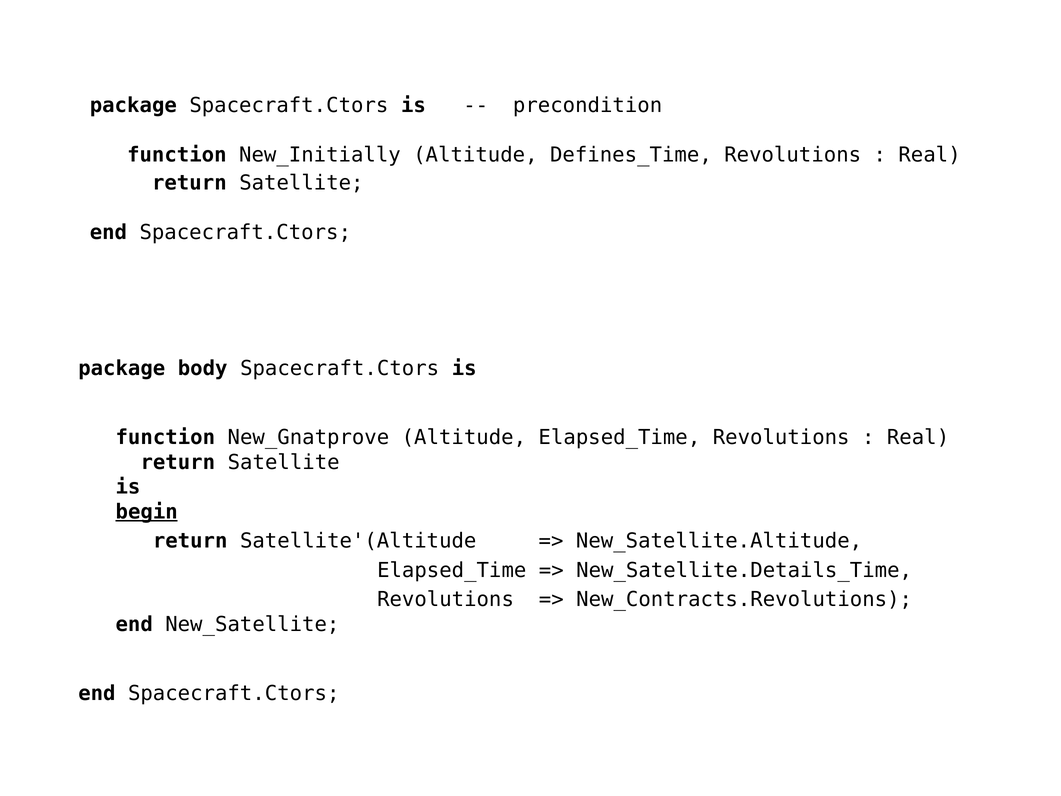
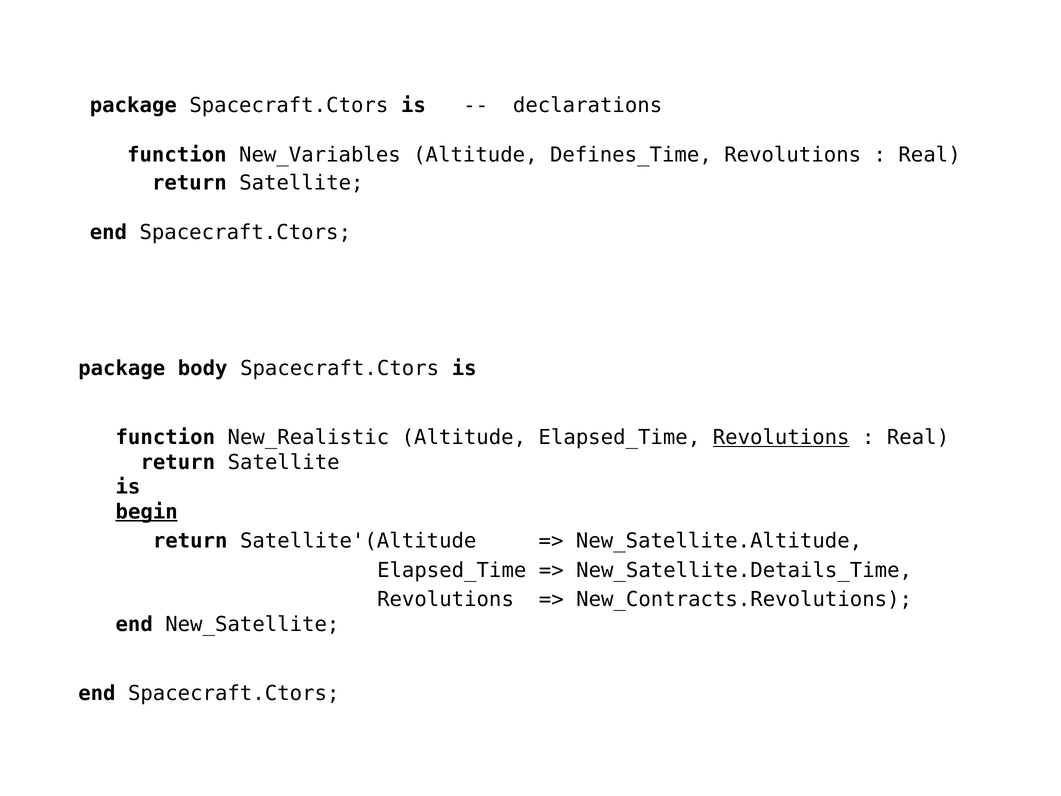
precondition: precondition -> declarations (588, 105)
New_Initially: New_Initially -> New_Variables (320, 155)
New_Gnatprove: New_Gnatprove -> New_Realistic (308, 437)
Revolutions underline: none -> present (781, 437)
